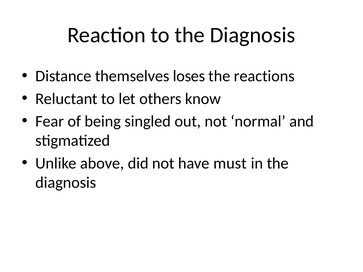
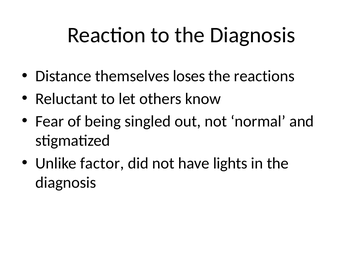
above: above -> factor (102, 163)
must: must -> lights (230, 163)
